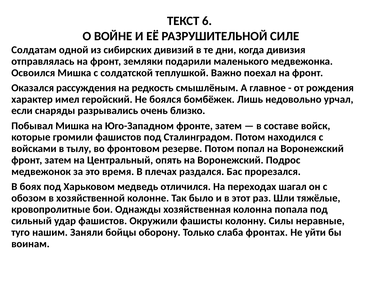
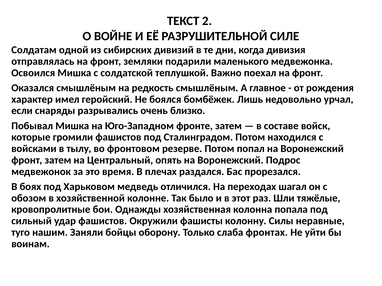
6: 6 -> 2 (207, 21)
Оказался рассуждения: рассуждения -> смышлёным (86, 88)
